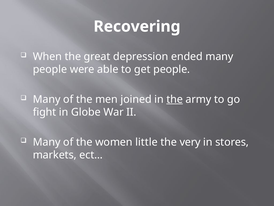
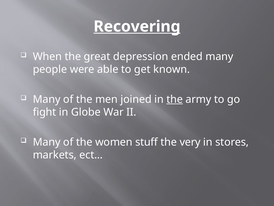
Recovering underline: none -> present (137, 26)
get people: people -> known (172, 69)
little: little -> stuff (147, 142)
